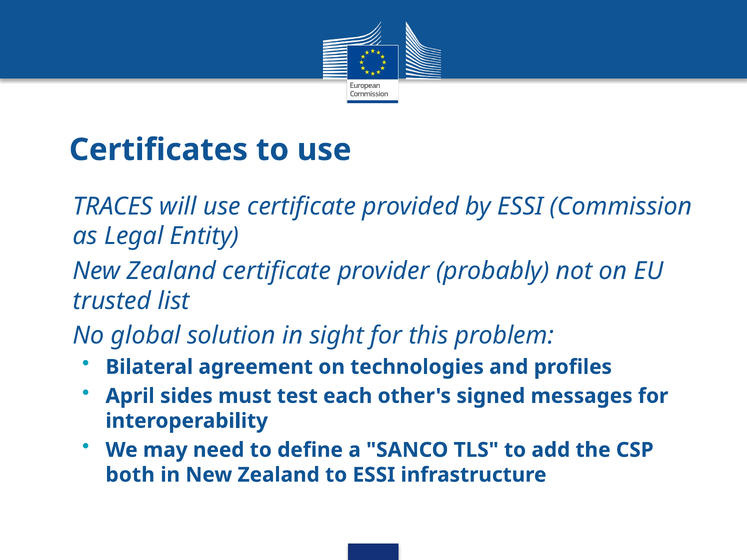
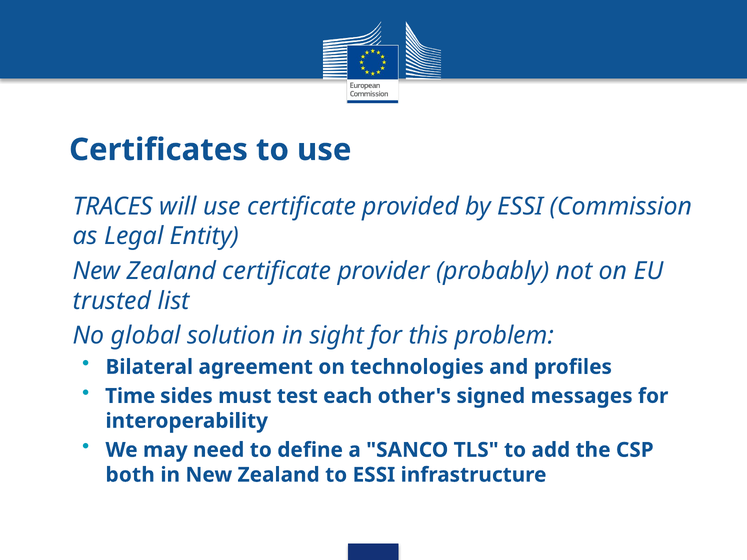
April: April -> Time (130, 396)
